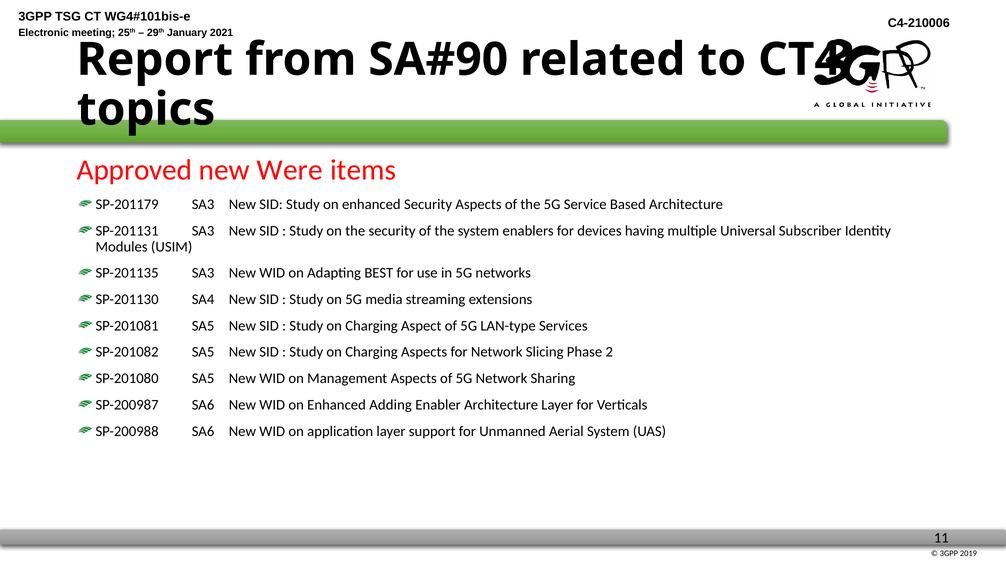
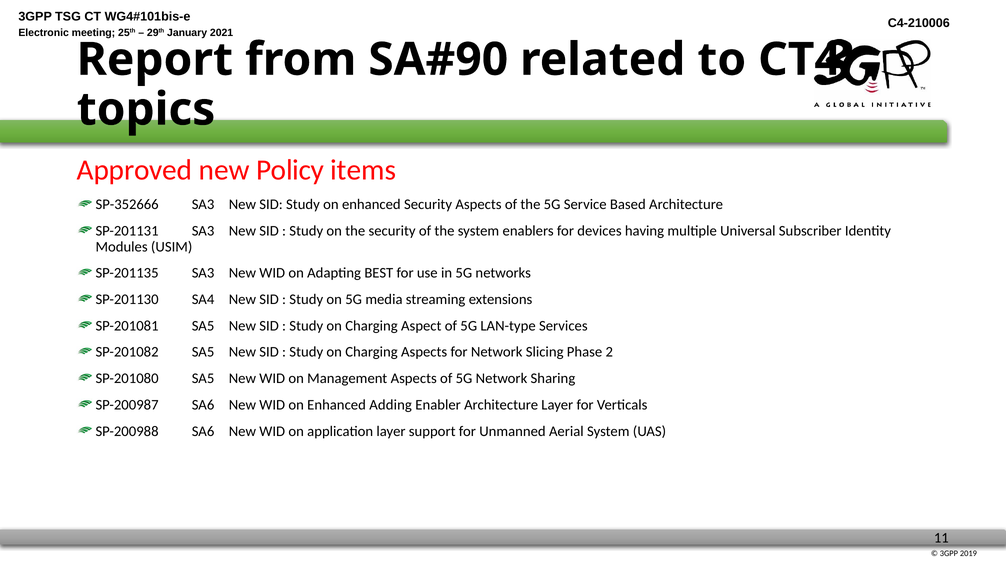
Were: Were -> Policy (290, 170)
SP-201179: SP-201179 -> SP-352666 (127, 204)
